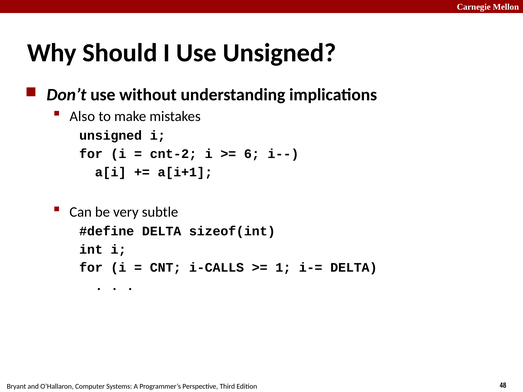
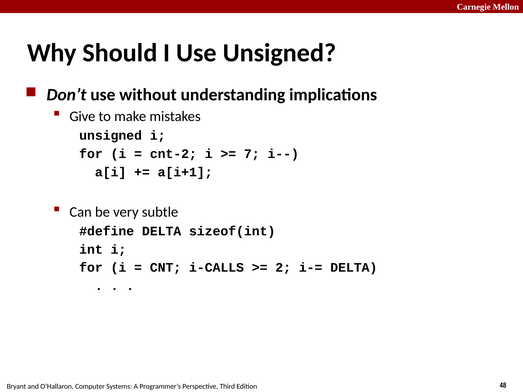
Also: Also -> Give (82, 117)
6: 6 -> 7 (252, 154)
1: 1 -> 2 (283, 268)
